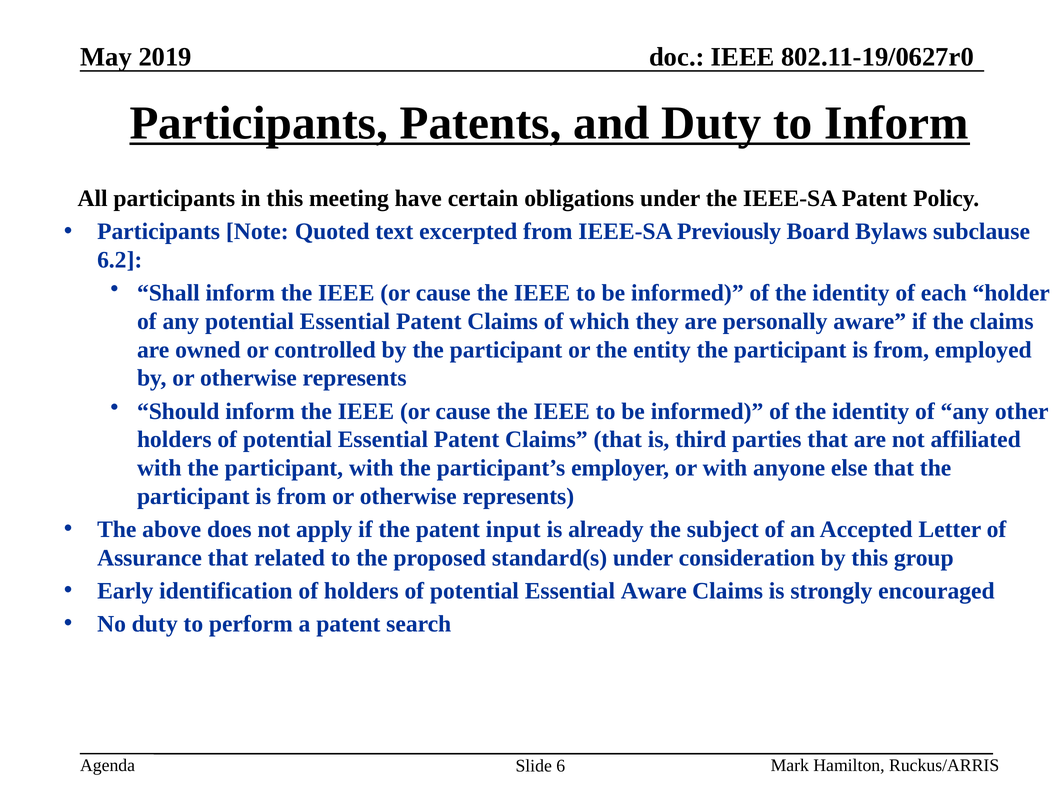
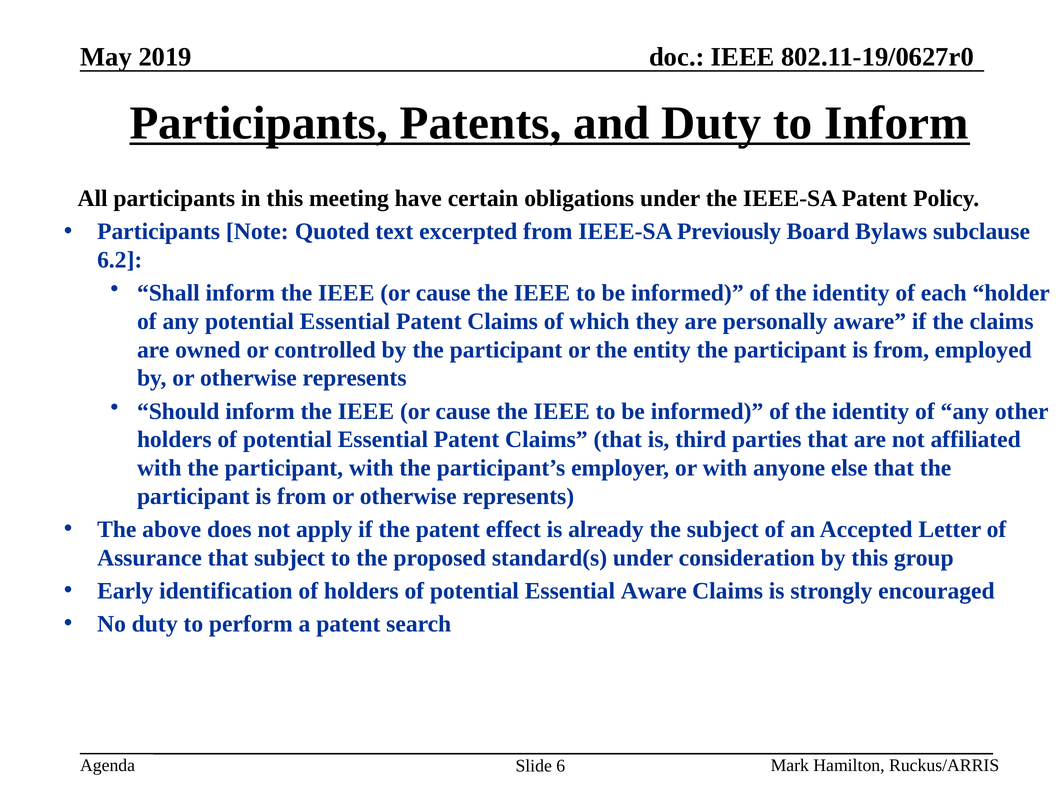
input: input -> effect (513, 529)
that related: related -> subject (290, 558)
